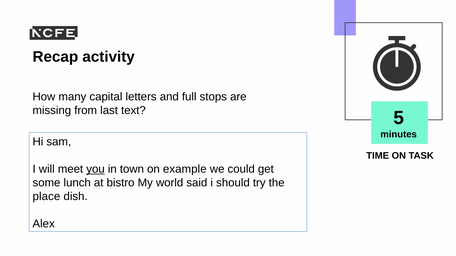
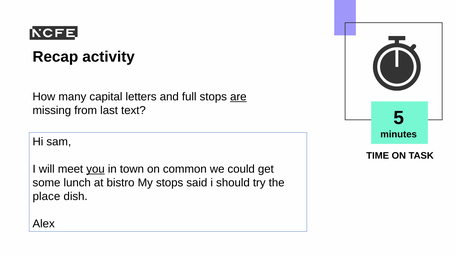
are underline: none -> present (238, 97)
example: example -> common (185, 170)
My world: world -> stops (170, 183)
